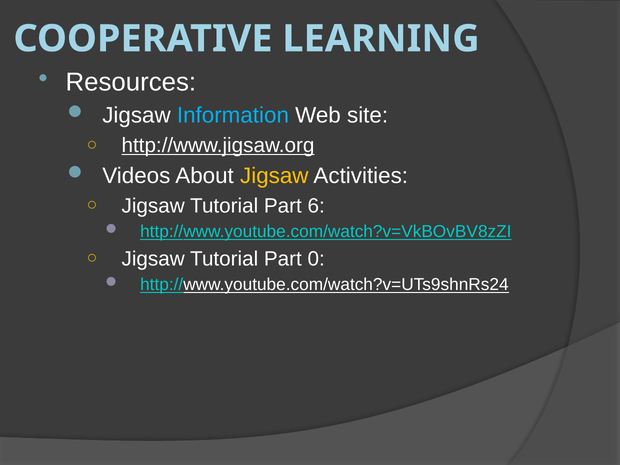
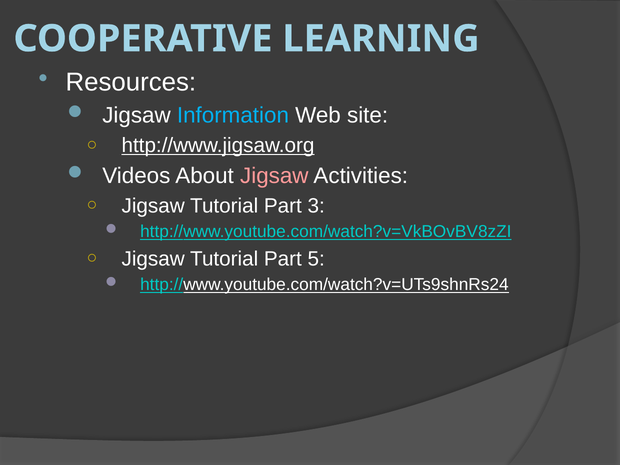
Jigsaw colour: yellow -> pink (274, 176)
6: 6 -> 3 (316, 206)
0: 0 -> 5 (316, 259)
